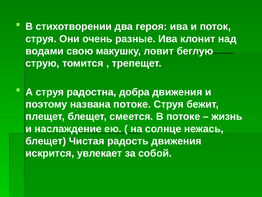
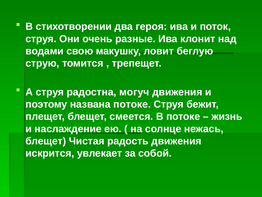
добра: добра -> могуч (134, 92)
